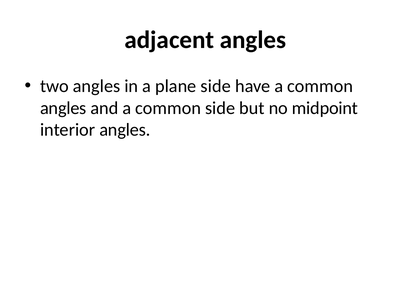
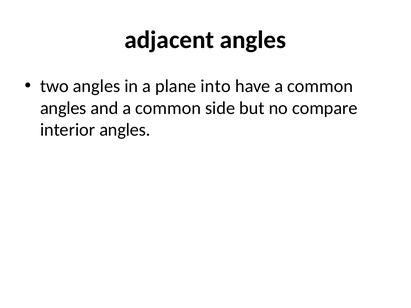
plane side: side -> into (216, 86)
midpoint: midpoint -> compare (325, 108)
